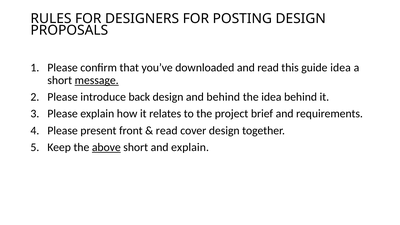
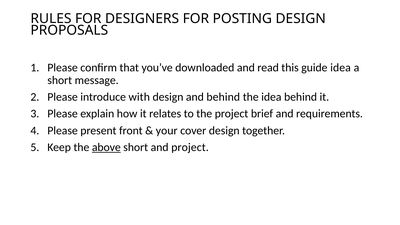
message underline: present -> none (97, 80)
back: back -> with (139, 97)
read: read -> your (167, 131)
and explain: explain -> project (190, 147)
